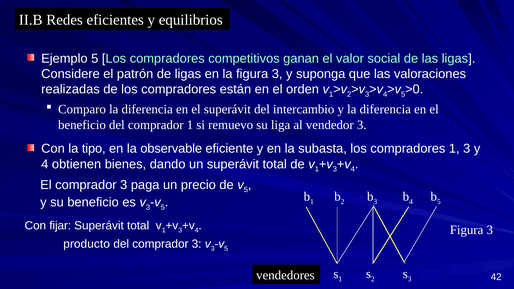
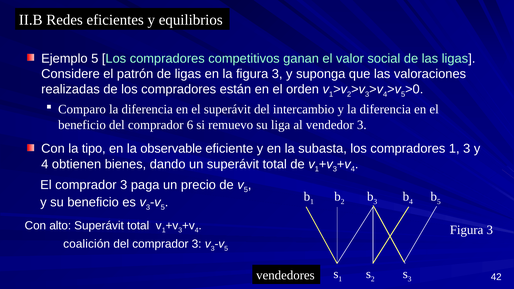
comprador 1: 1 -> 6 (190, 125)
fijar: fijar -> alto (60, 226)
producto: producto -> coalición (87, 244)
